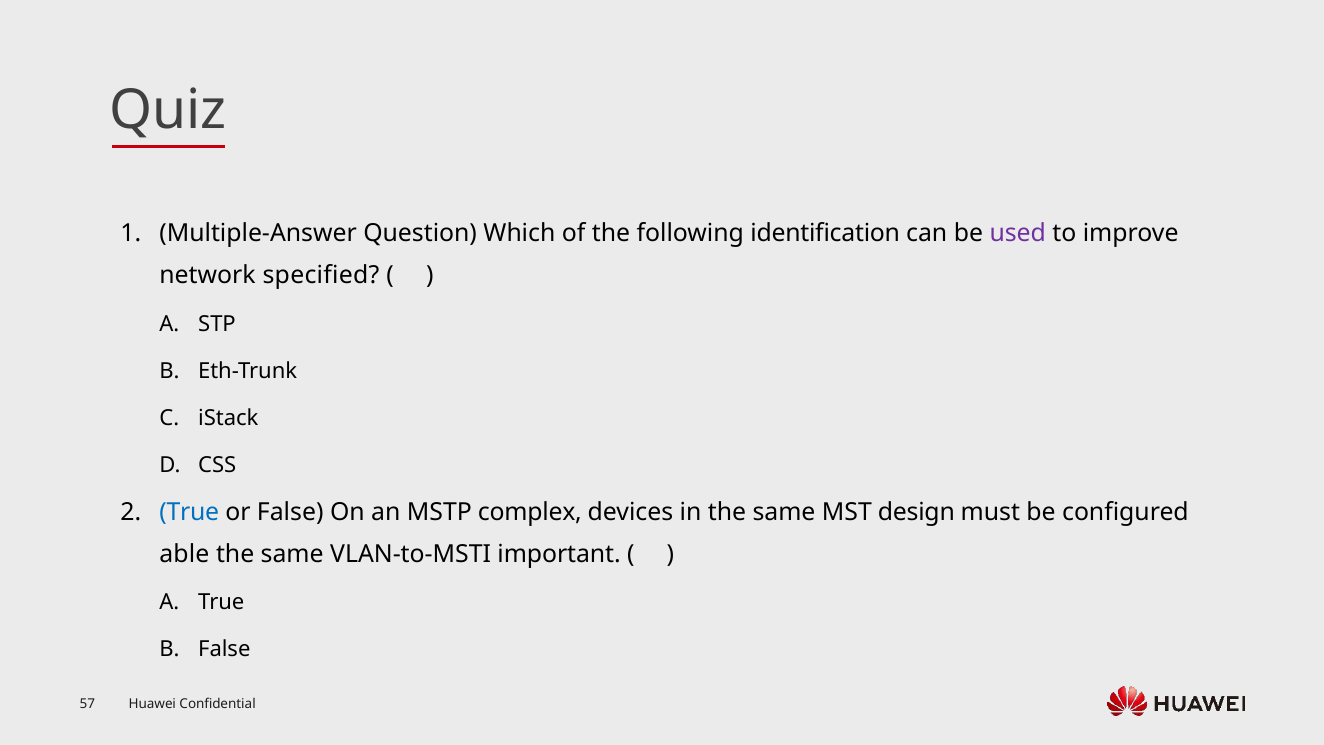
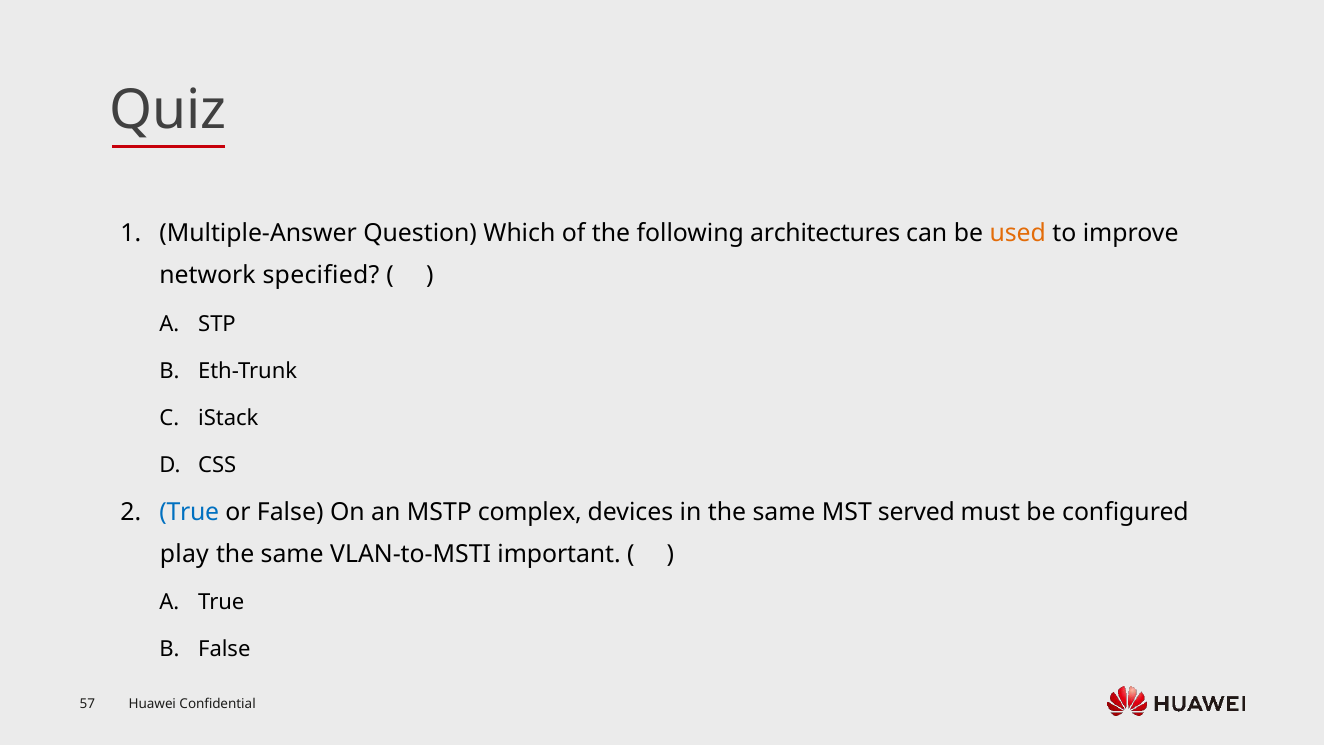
identification: identification -> architectures (825, 234)
used colour: purple -> orange (1018, 234)
design: design -> served (916, 512)
able: able -> play (184, 554)
